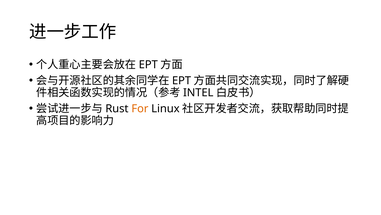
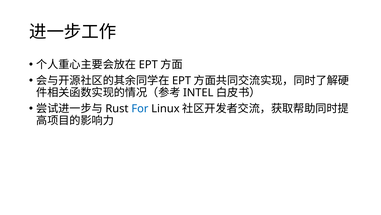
For colour: orange -> blue (140, 108)
